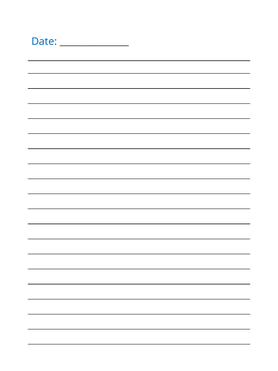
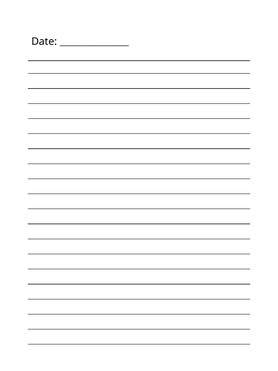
Date colour: blue -> black (44, 41)
